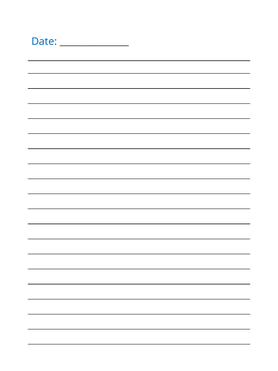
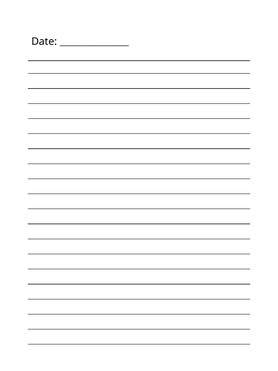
Date colour: blue -> black (44, 41)
